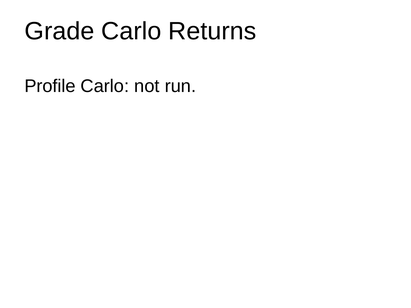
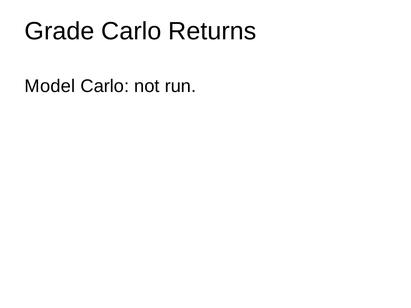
Profile: Profile -> Model (50, 86)
